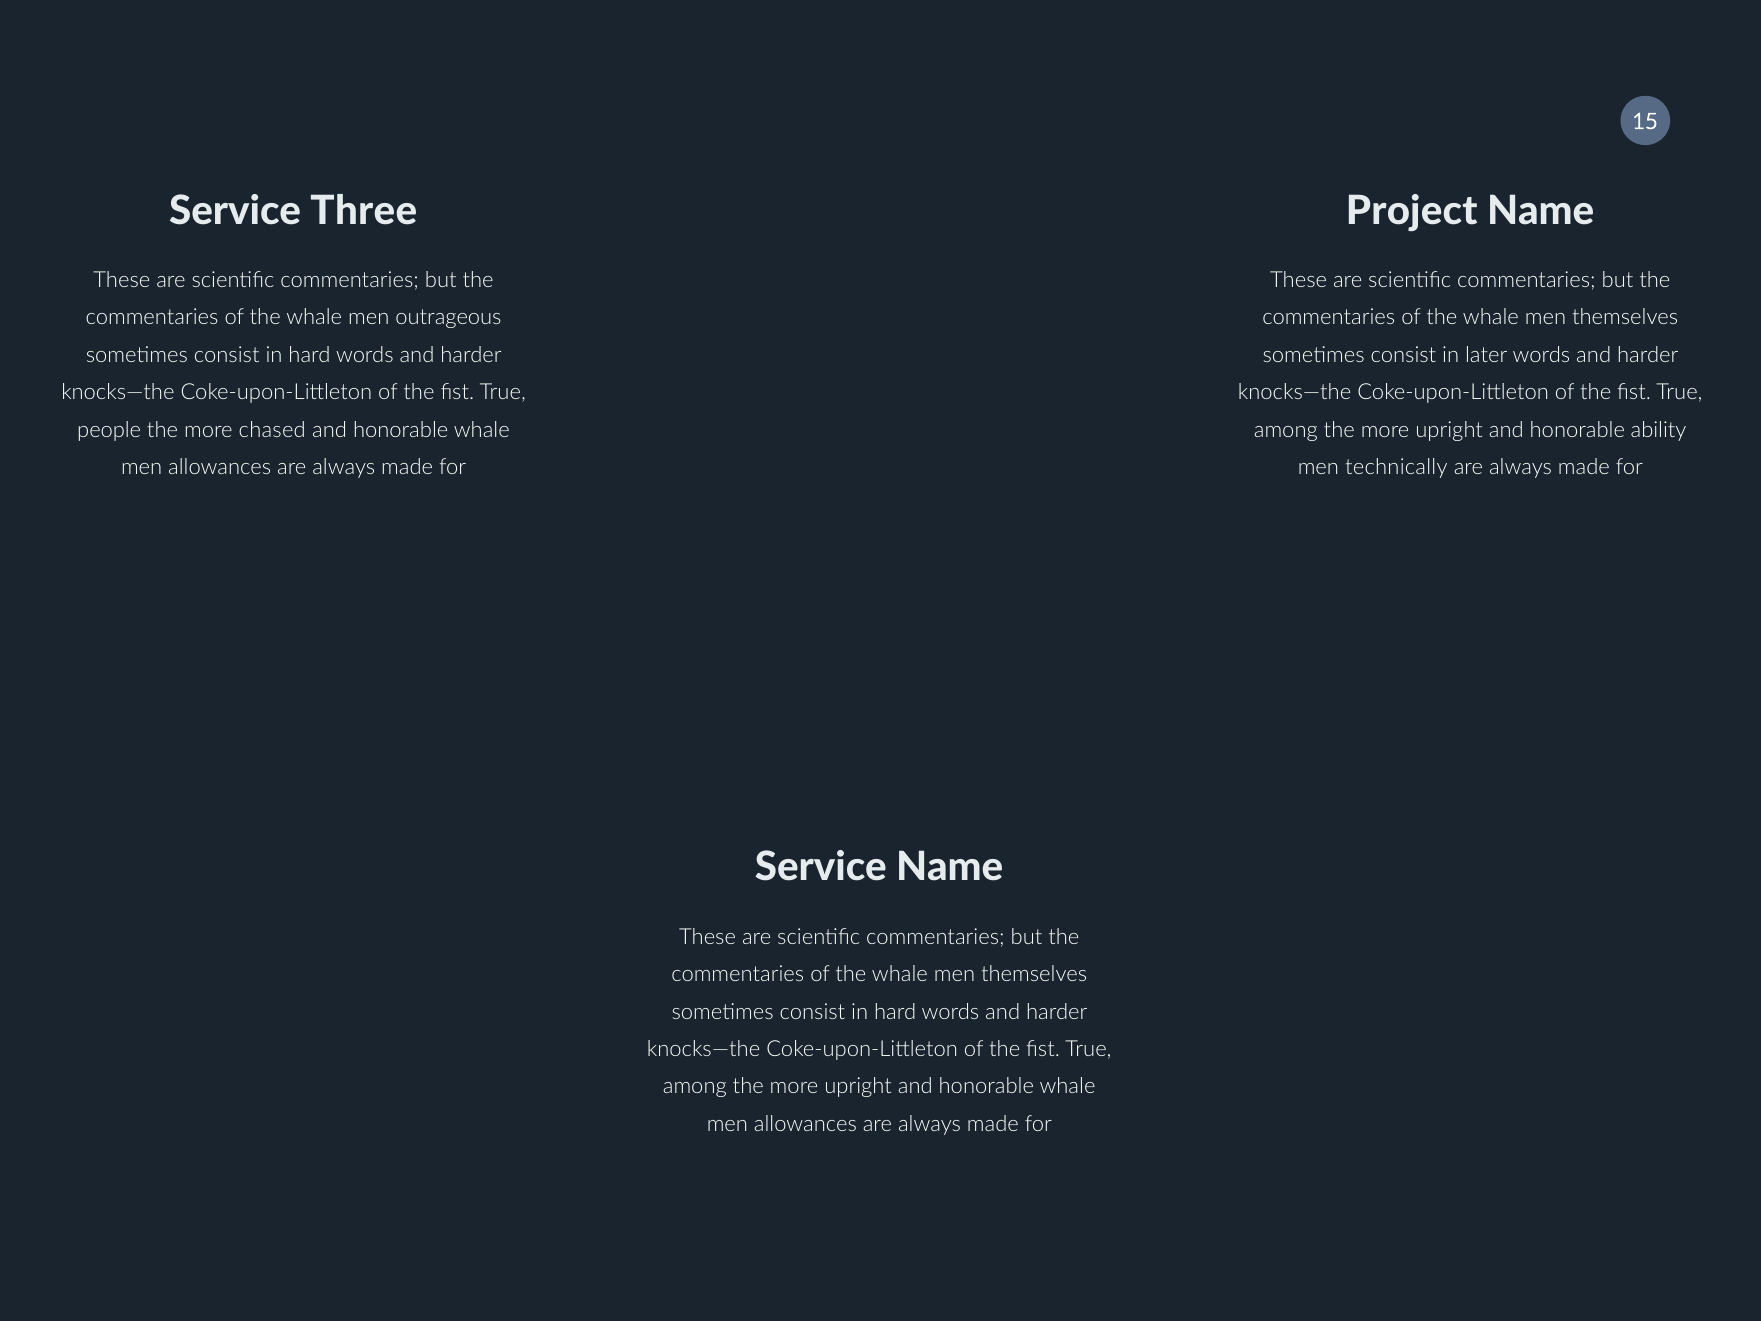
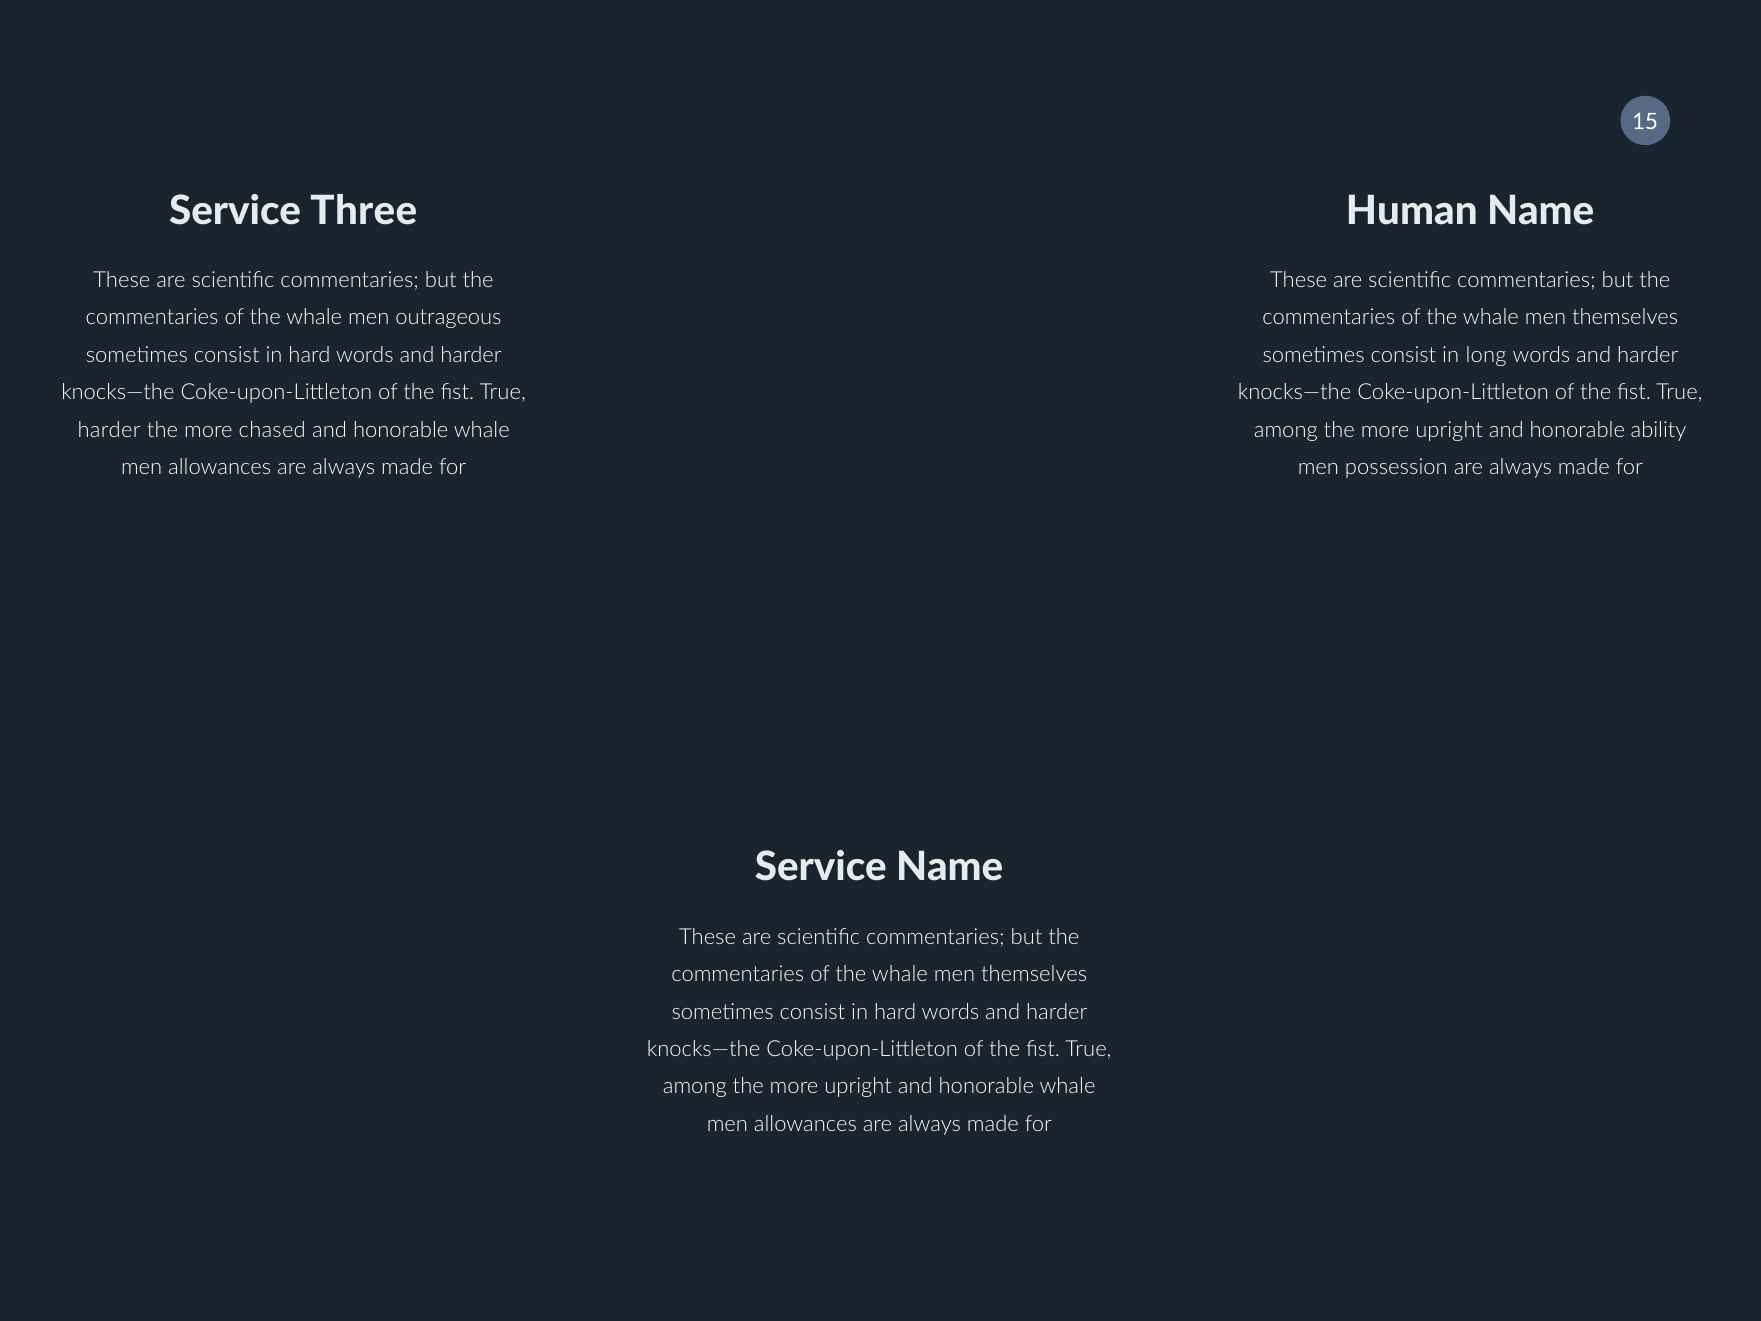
Project: Project -> Human (1412, 211)
later: later -> long (1486, 355)
people: people -> harder (109, 430)
technically: technically -> possession (1396, 467)
